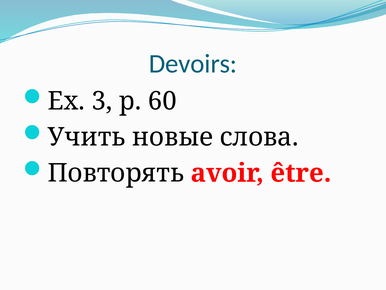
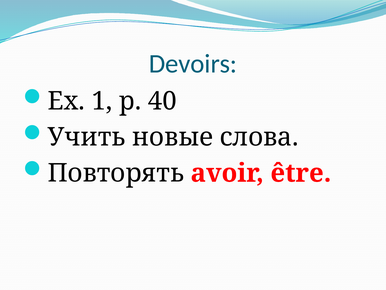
3: 3 -> 1 (102, 101)
60: 60 -> 40 (162, 101)
